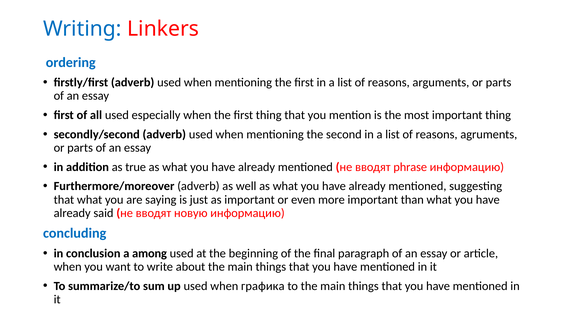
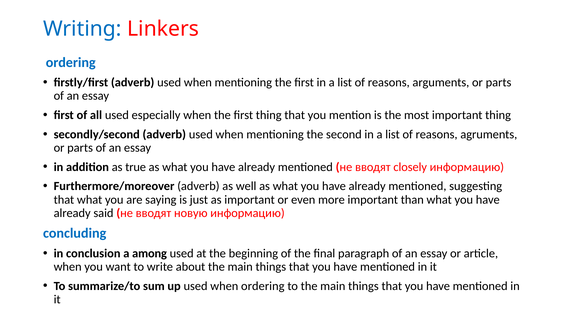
phrase: phrase -> closely (410, 167)
when графика: графика -> ordering (263, 286)
